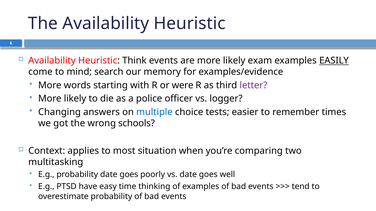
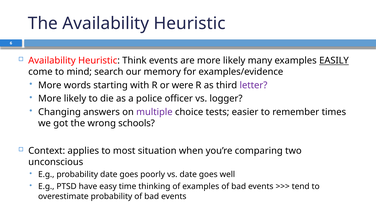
exam: exam -> many (260, 61)
multiple colour: blue -> purple (154, 112)
multitasking: multitasking -> unconscious (56, 162)
